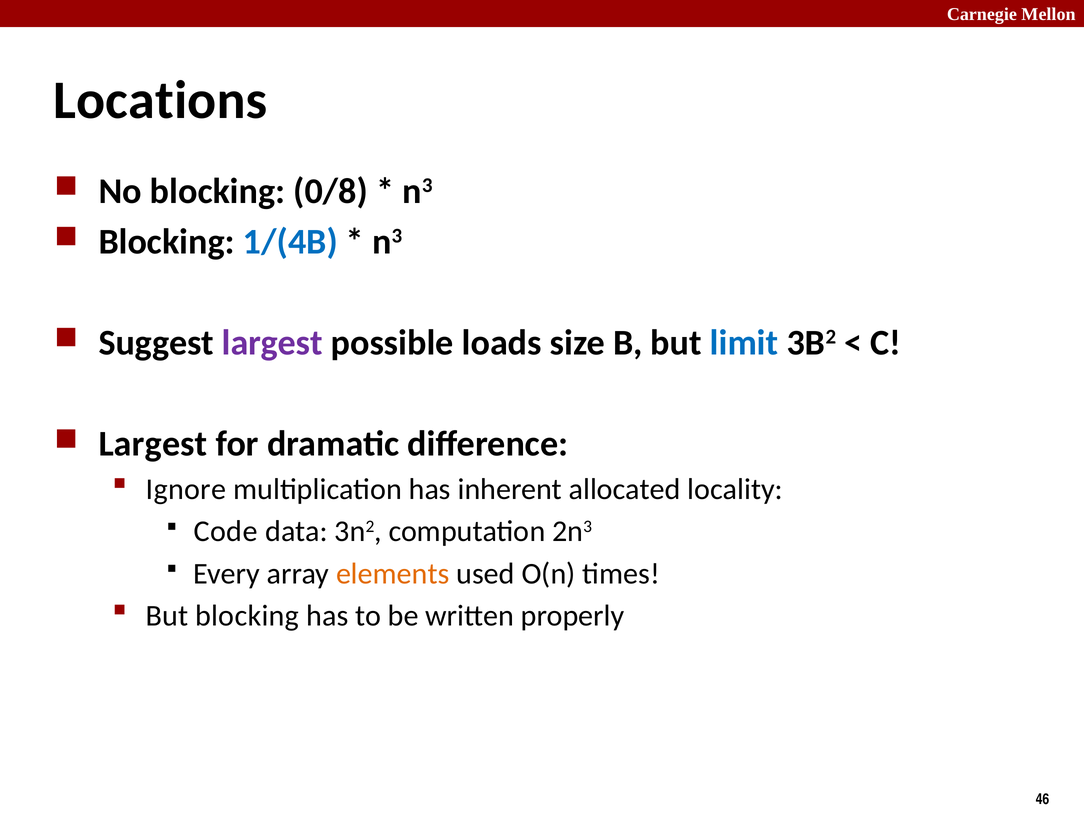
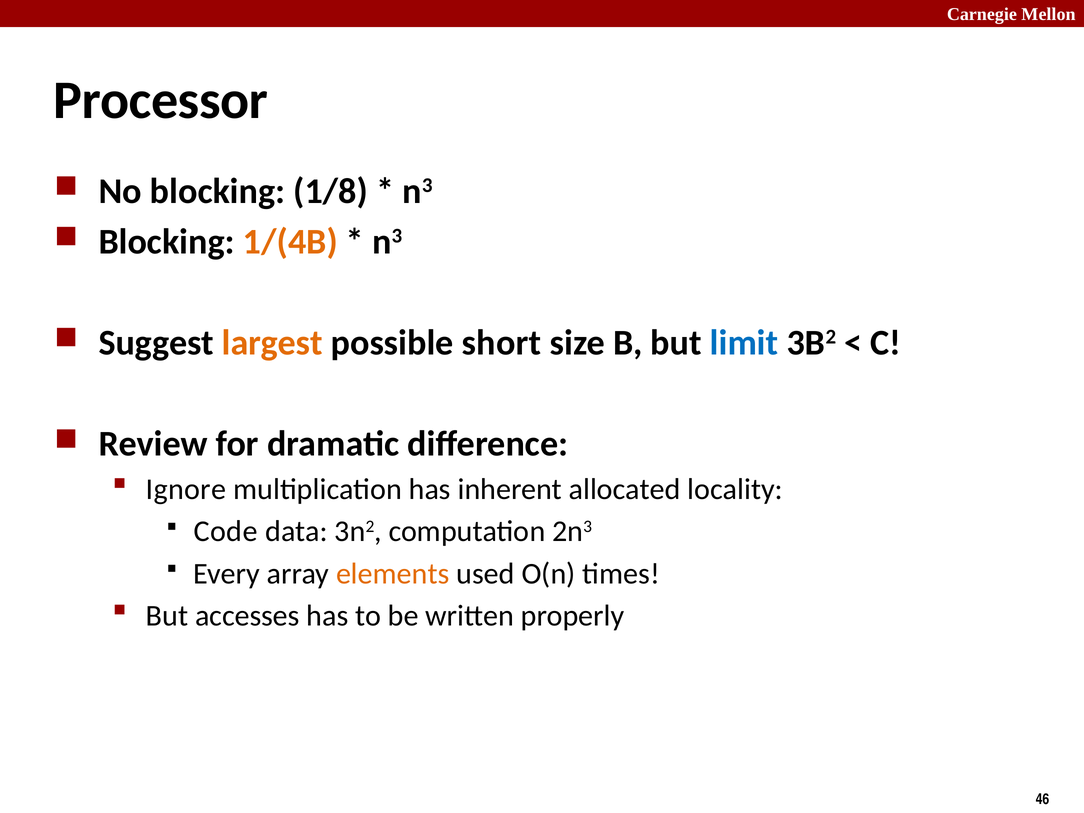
Locations: Locations -> Processor (161, 101)
0/8: 0/8 -> 1/8 (331, 191)
1/(4B colour: blue -> orange (290, 242)
largest colour: purple -> orange (272, 343)
loads: loads -> short (502, 343)
Largest: Largest -> Review (153, 444)
But blocking: blocking -> accesses (247, 616)
